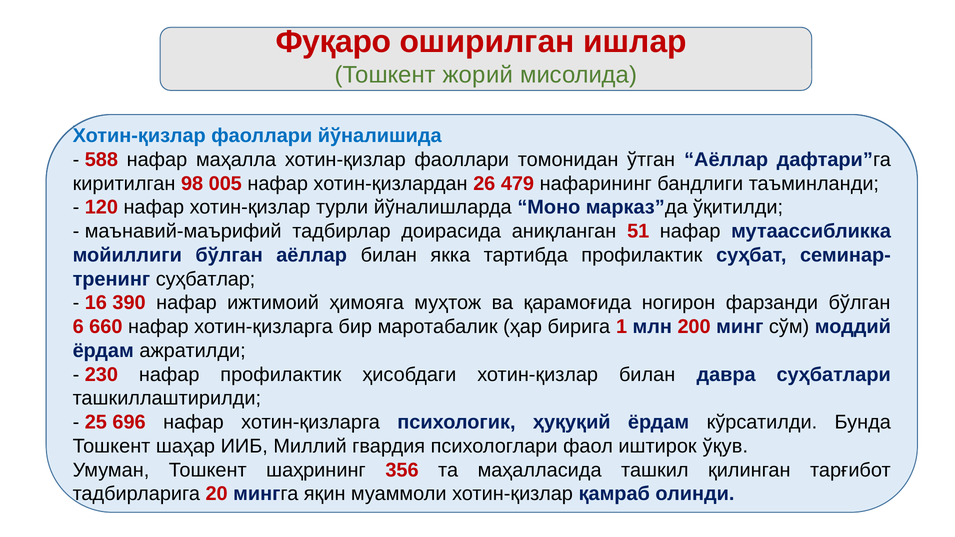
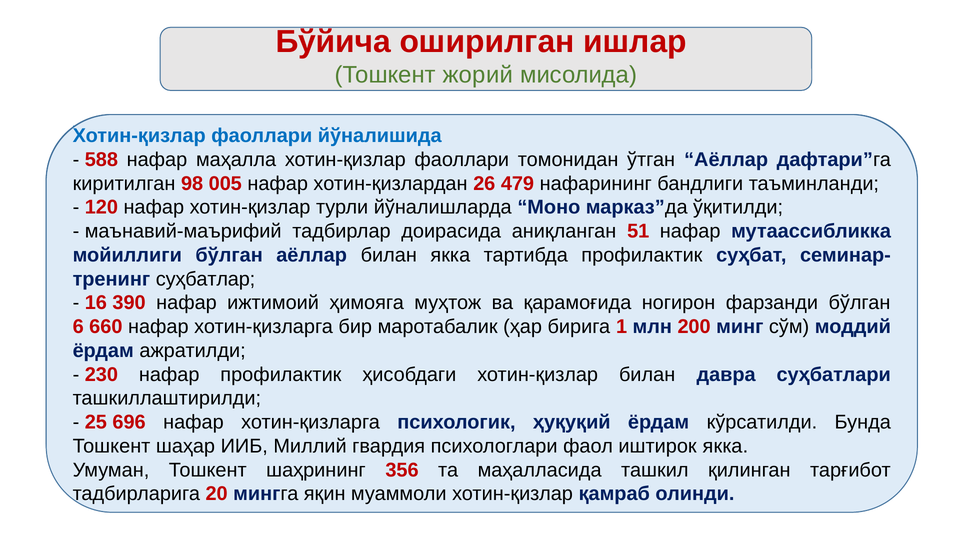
Фуқаро: Фуқаро -> Бўйича (333, 42)
ўқув: ўқув -> якка (725, 446)
